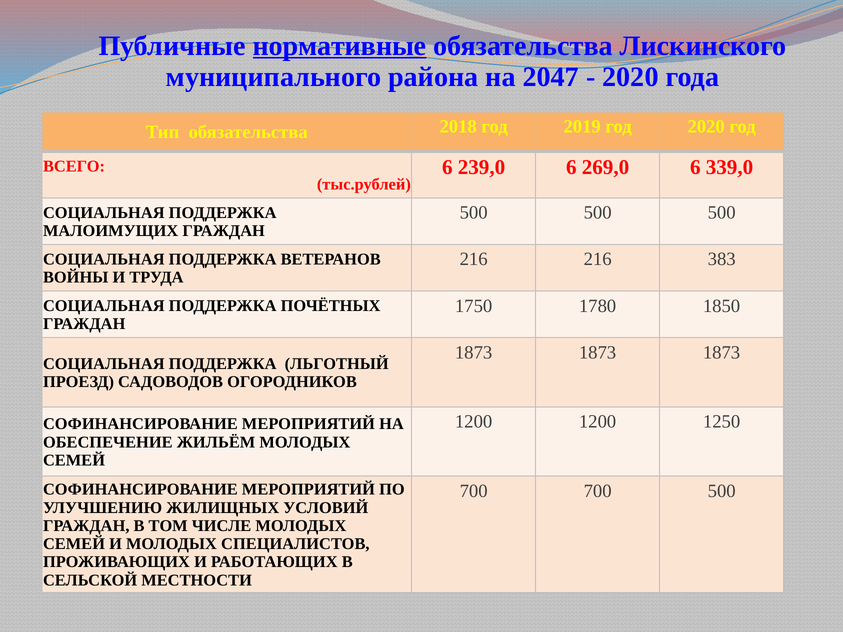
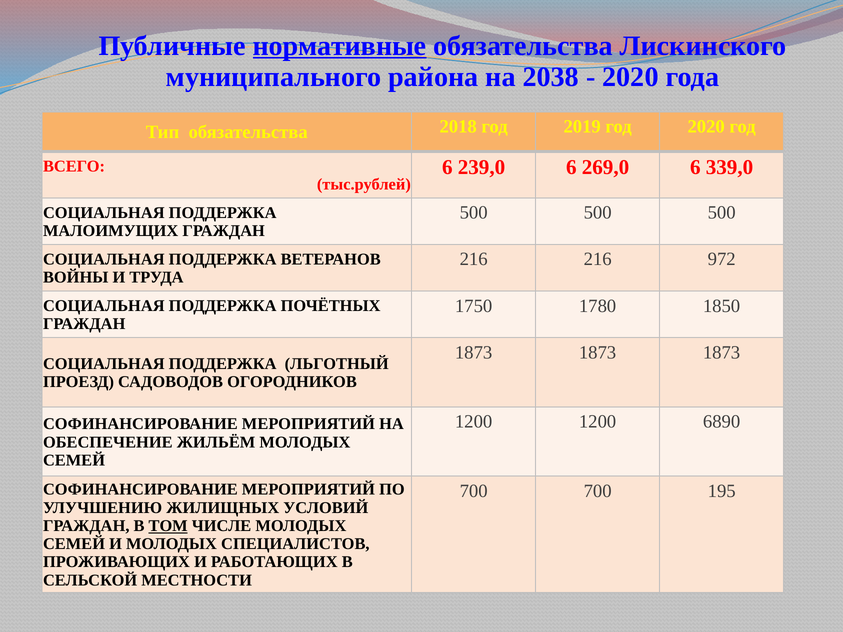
2047: 2047 -> 2038 (551, 77)
383: 383 -> 972 (722, 259)
1250: 1250 -> 6890 (722, 422)
700 500: 500 -> 195 (722, 491)
ТОМ underline: none -> present (168, 526)
